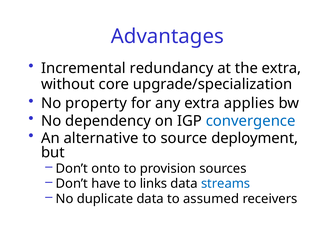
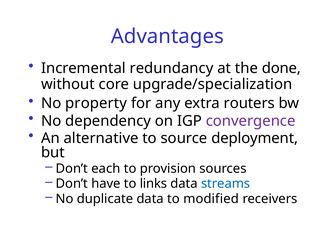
the extra: extra -> done (281, 68)
applies: applies -> routers (249, 103)
convergence colour: blue -> purple (251, 121)
onto: onto -> each (106, 169)
assumed: assumed -> modified (211, 199)
